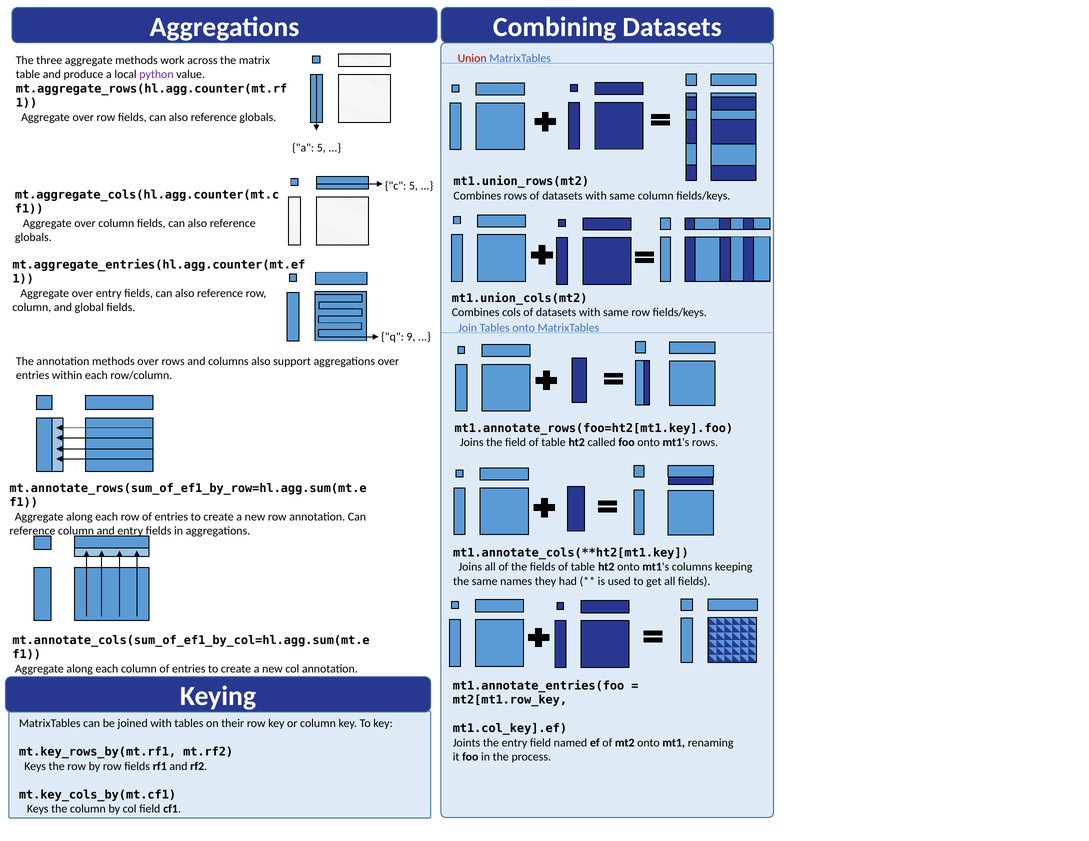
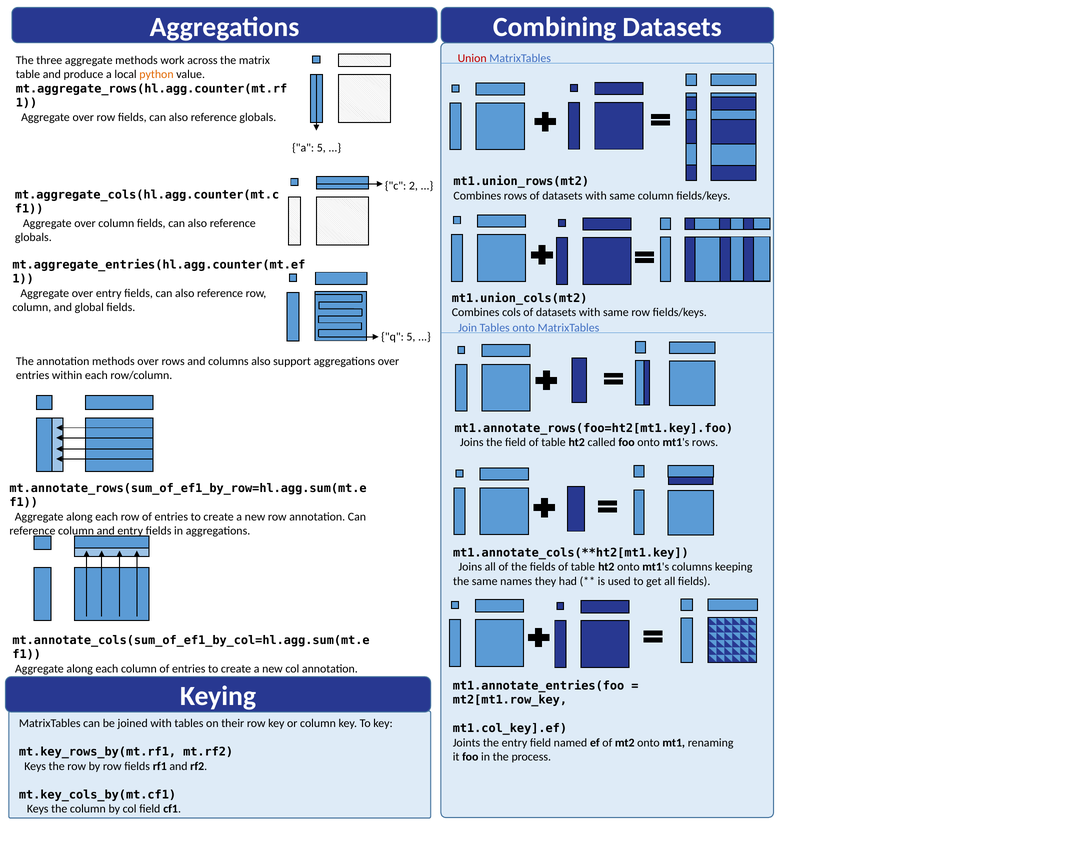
python colour: purple -> orange (156, 74)
c 5: 5 -> 2 (413, 186)
q 9: 9 -> 5 (411, 337)
